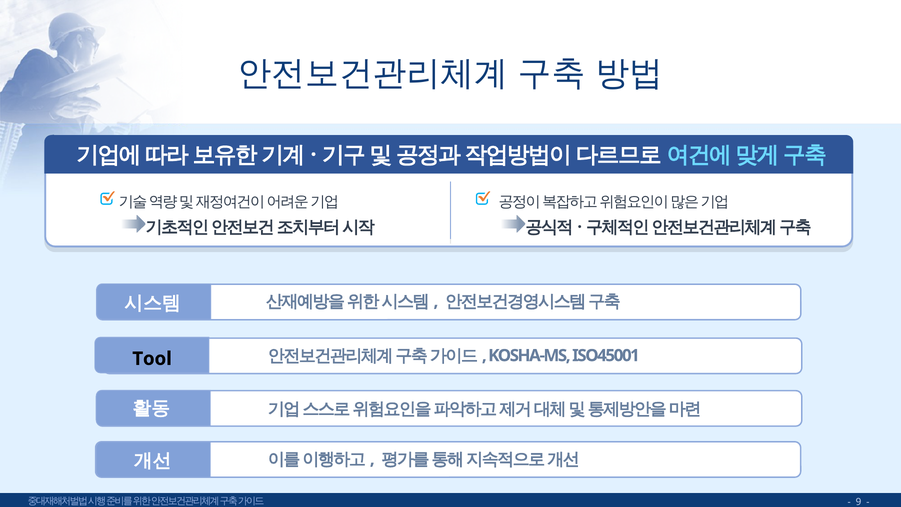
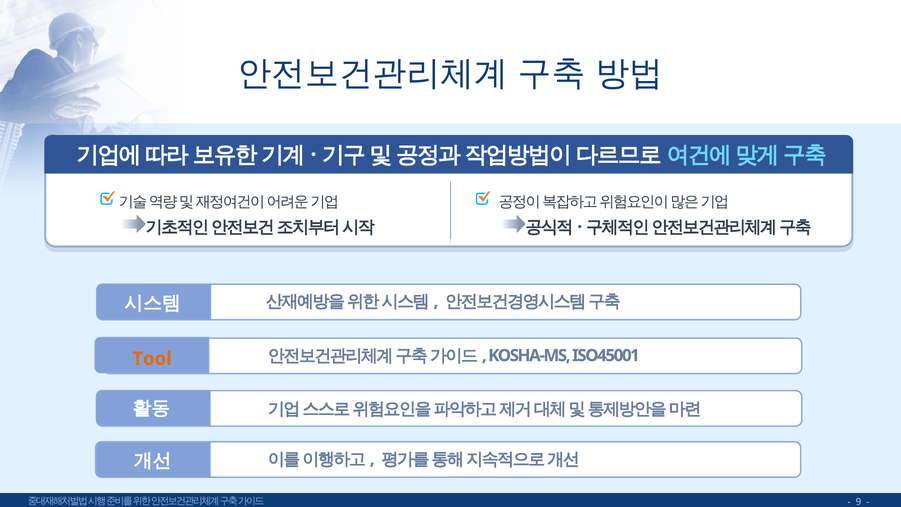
Tool colour: black -> orange (152, 359)
